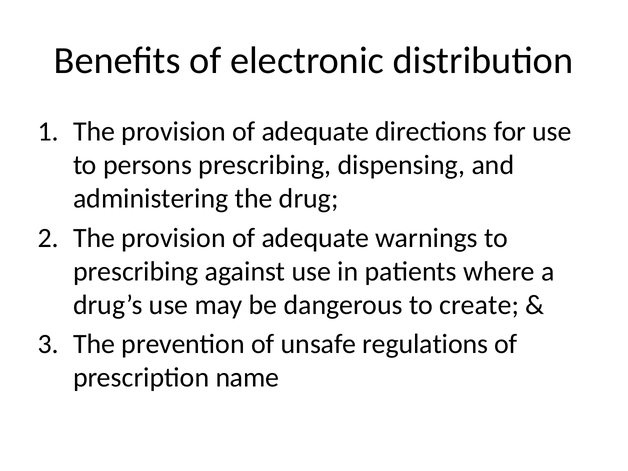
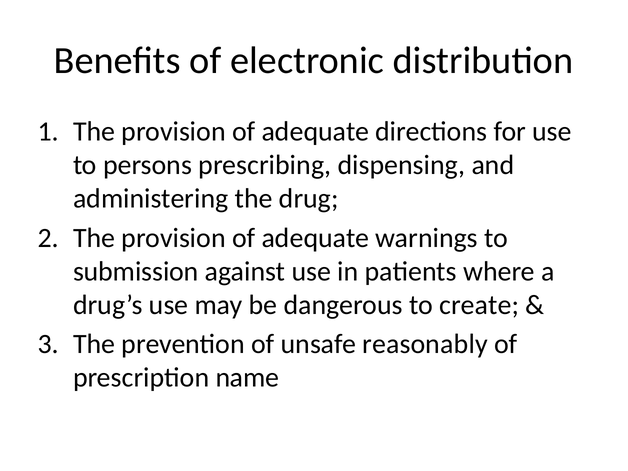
prescribing: prescribing -> submission (136, 271)
regulations: regulations -> reasonably (425, 344)
